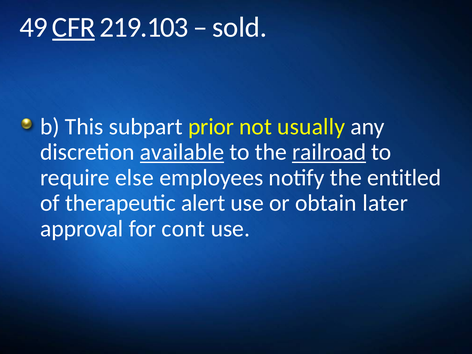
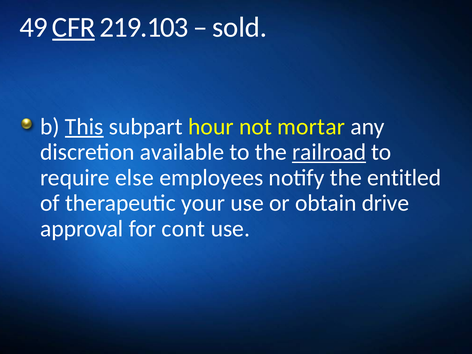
This underline: none -> present (84, 127)
prior: prior -> hour (211, 127)
usually: usually -> mortar (311, 127)
available underline: present -> none (182, 152)
alert: alert -> your (203, 203)
later: later -> drive (385, 203)
